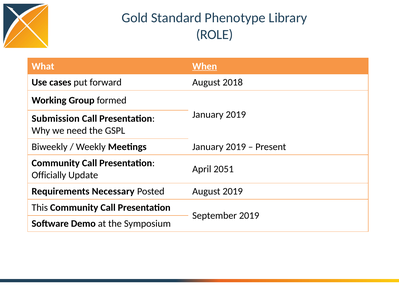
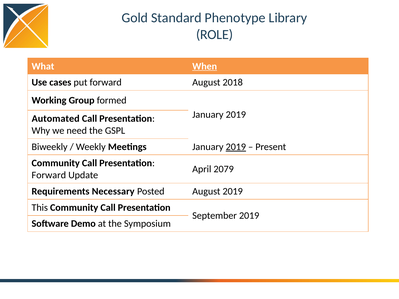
Submission: Submission -> Automated (56, 119)
2019 underline: none -> present (236, 147)
2051: 2051 -> 2079 (224, 169)
Officially: Officially -> Forward (49, 175)
